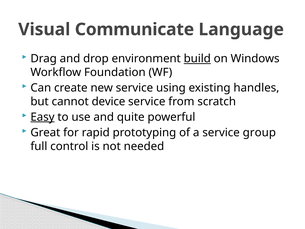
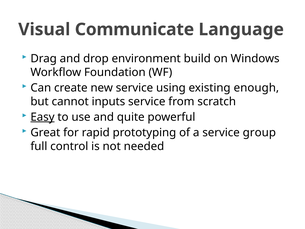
build underline: present -> none (197, 59)
handles: handles -> enough (256, 88)
device: device -> inputs (108, 101)
